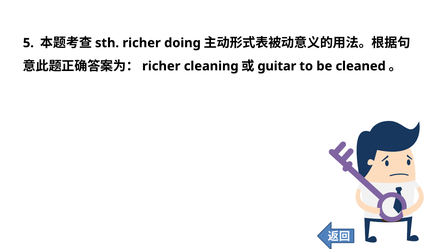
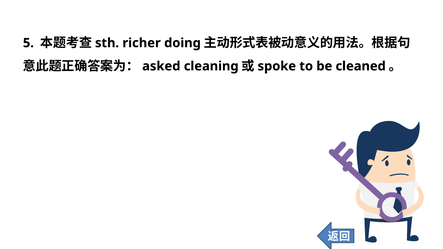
richer: richer -> asked (161, 66)
guitar: guitar -> spoke (277, 66)
